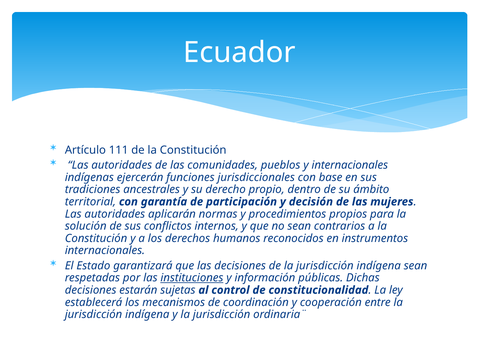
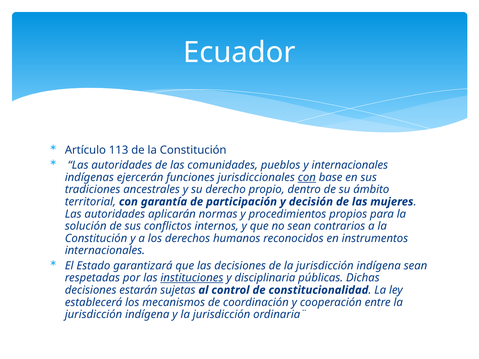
111: 111 -> 113 (119, 150)
con underline: none -> present (307, 177)
información: información -> disciplinaria (265, 278)
